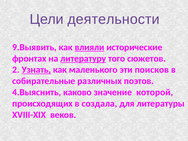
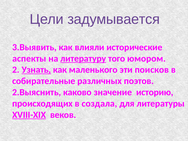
деятельности: деятельности -> задумывается (114, 19)
9.Выявить: 9.Выявить -> 3.Выявить (34, 47)
влияли underline: present -> none (90, 47)
фронтах: фронтах -> аспекты (29, 58)
сюжетов: сюжетов -> юмором (146, 58)
4.Выяснить: 4.Выяснить -> 2.Выяснить (37, 92)
которой: которой -> историю (155, 92)
XVIII-XIX underline: none -> present (29, 115)
